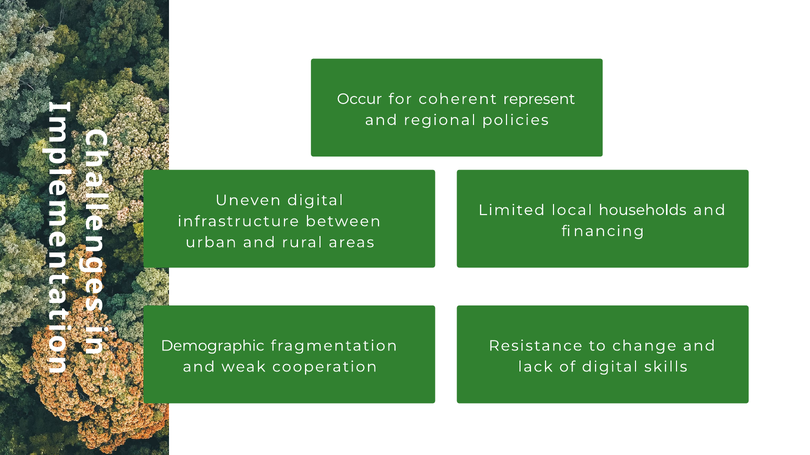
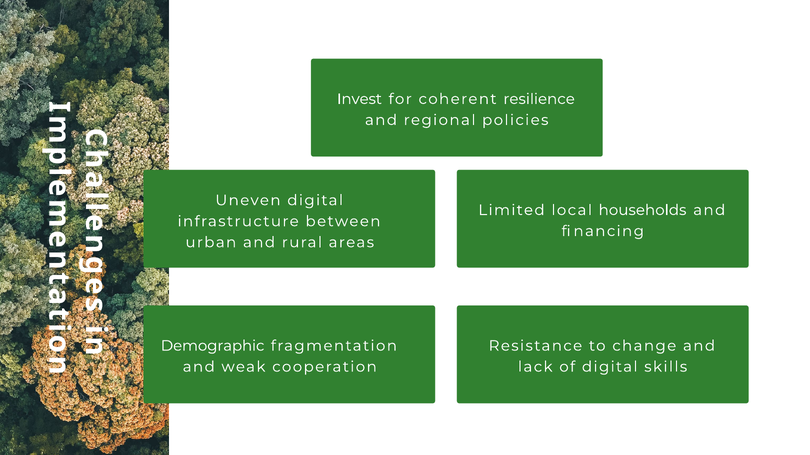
Occur: Occur -> Invest (359, 99)
represent: represent -> resilience (539, 99)
